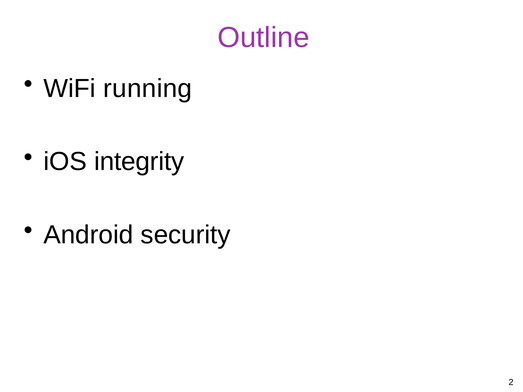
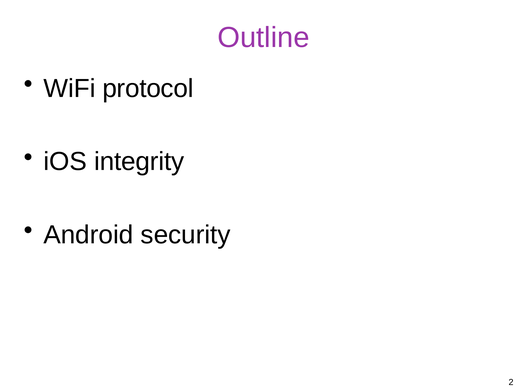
running: running -> protocol (148, 89)
